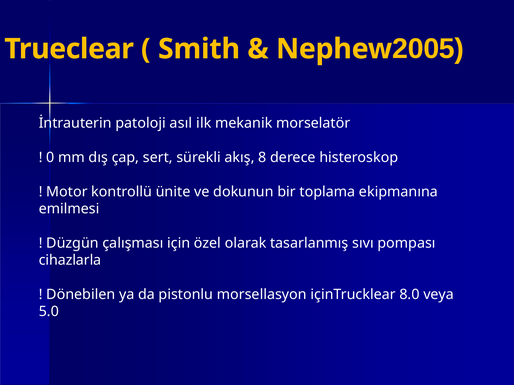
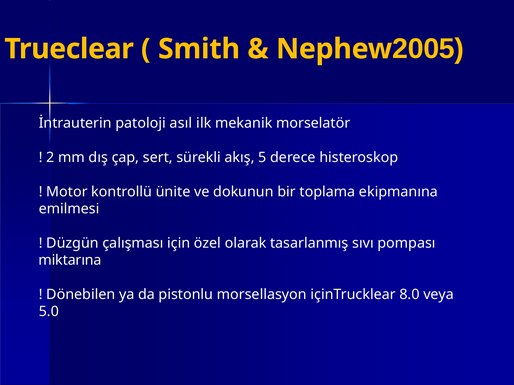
0: 0 -> 2 (50, 158)
8: 8 -> 5 (262, 158)
cihazlarla: cihazlarla -> miktarına (70, 261)
